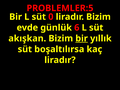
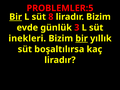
Bir underline: none -> present (16, 17)
0: 0 -> 8 (51, 17)
6: 6 -> 3 (77, 28)
akışkan: akışkan -> inekleri (27, 38)
